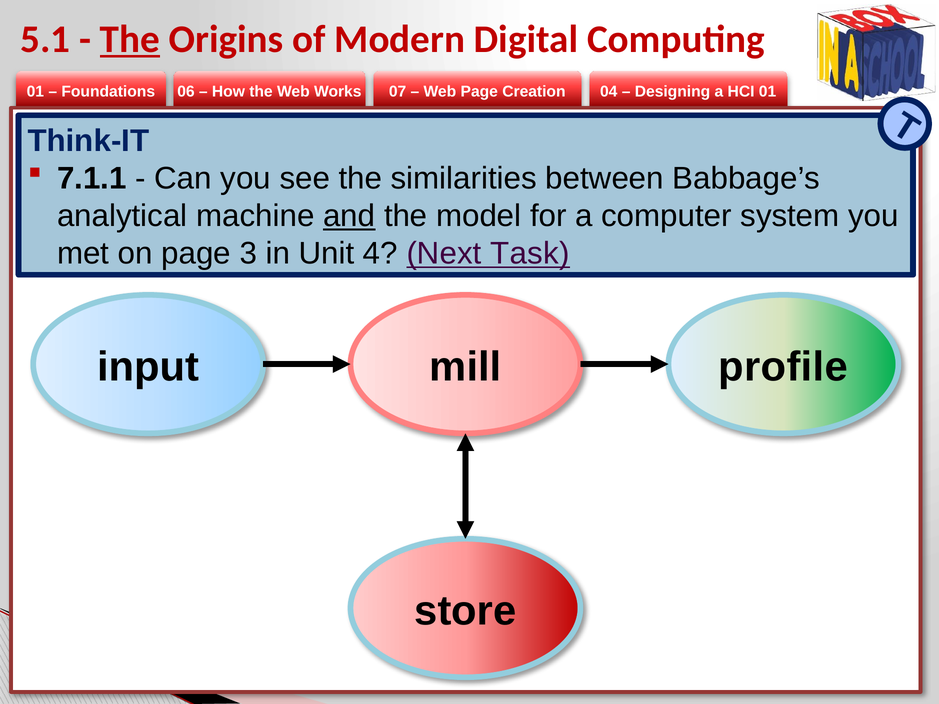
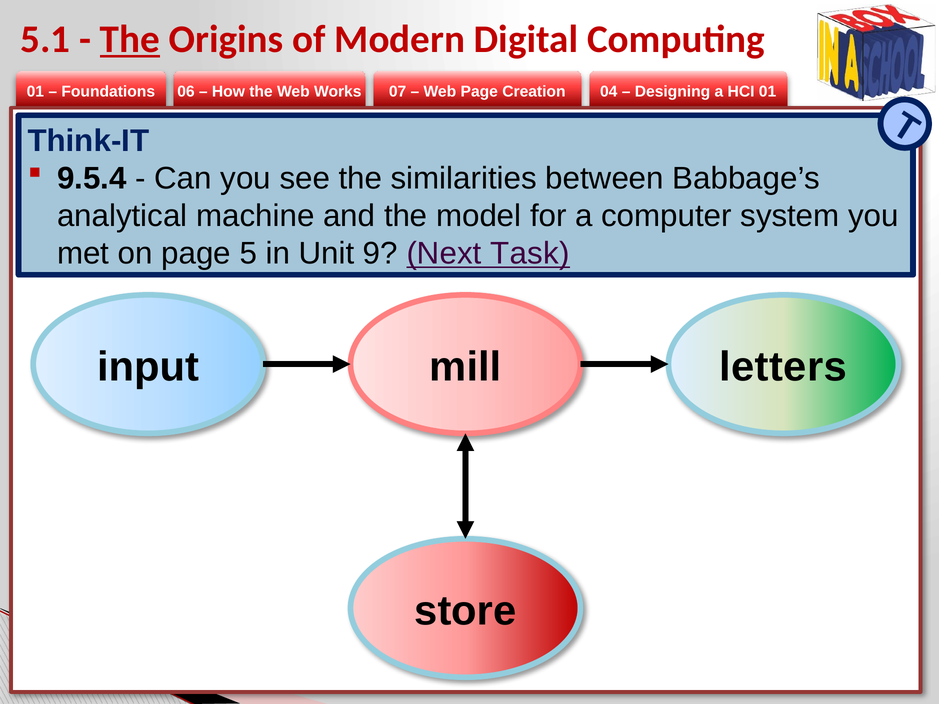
7.1.1: 7.1.1 -> 9.5.4 (92, 179)
and underline: present -> none (349, 216)
3: 3 -> 5 (248, 254)
4: 4 -> 9 (380, 254)
profile: profile -> letters (783, 367)
